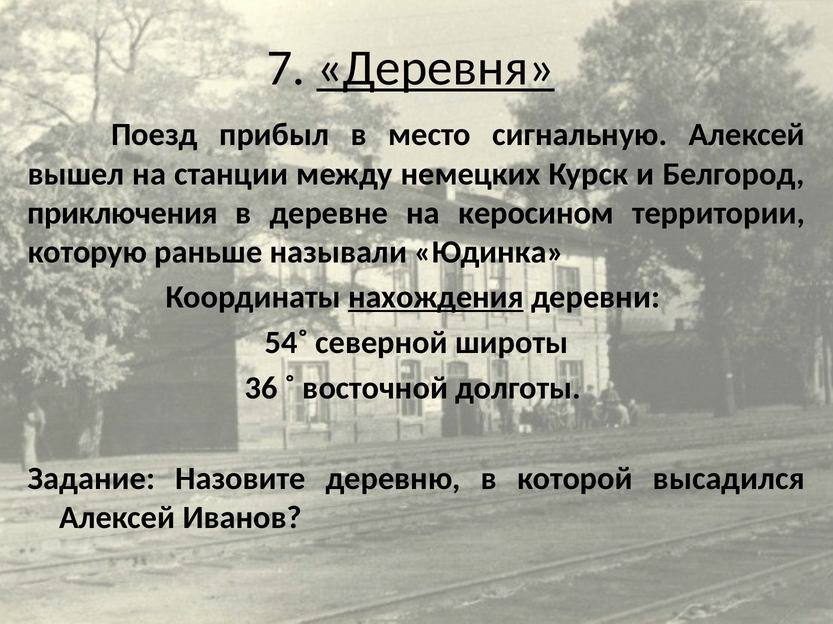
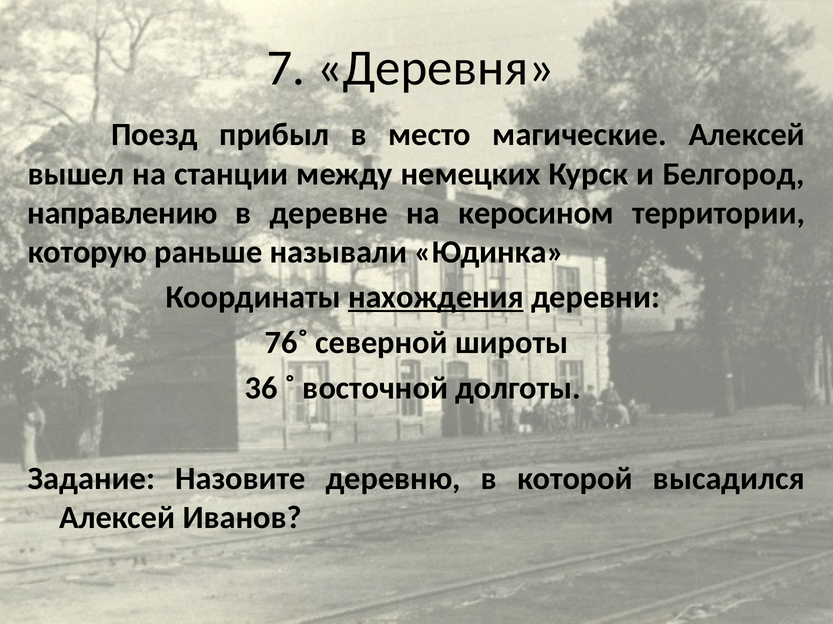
Деревня underline: present -> none (436, 68)
сигнальную: сигнальную -> магические (580, 135)
приключения: приключения -> направлению (123, 213)
54˚: 54˚ -> 76˚ (286, 343)
